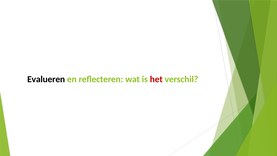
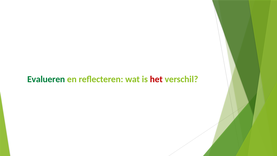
Evalueren colour: black -> green (46, 79)
